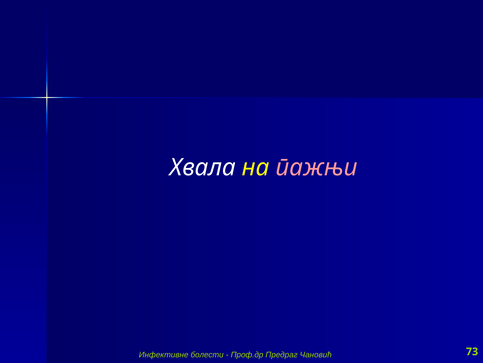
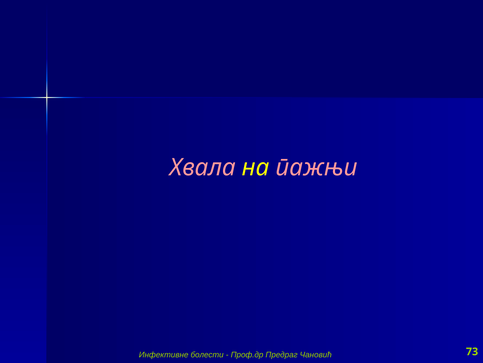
Хвала colour: white -> pink (203, 167)
